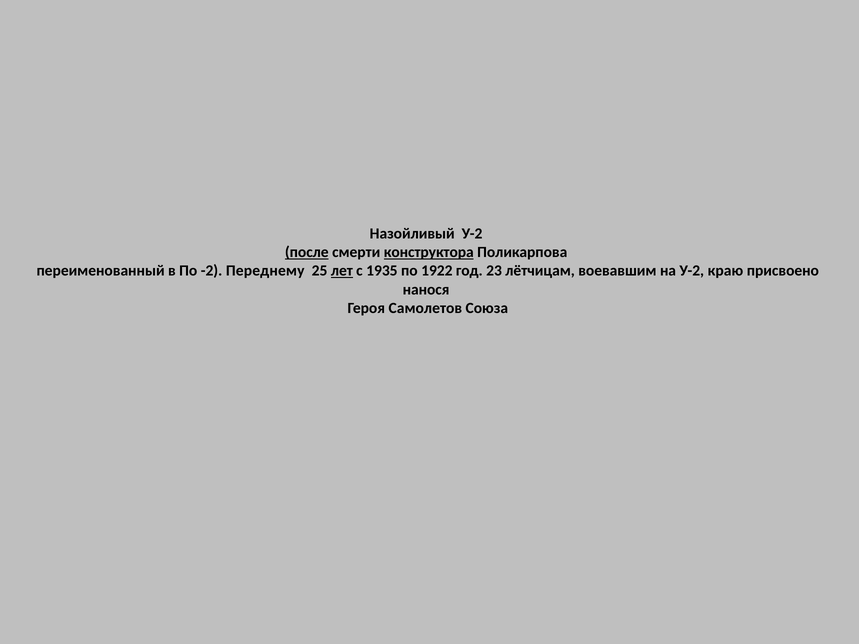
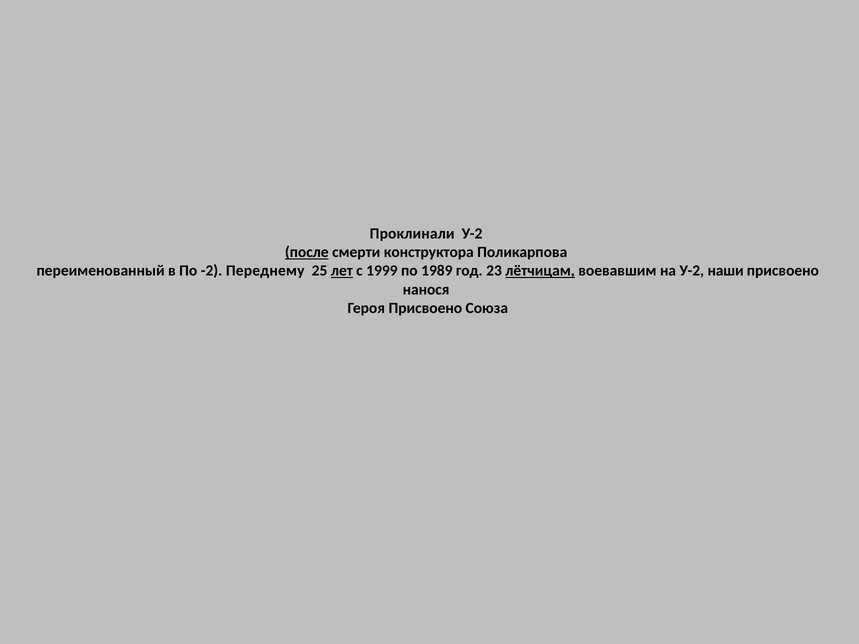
Назойливый: Назойливый -> Проклинали (412, 234)
конструктора underline: present -> none (429, 252)
1935: 1935 -> 1999 (382, 271)
1922: 1922 -> 1989 (437, 271)
лётчицам underline: none -> present (540, 271)
краю: краю -> наши (726, 271)
Героя Самолетов: Самолетов -> Присвоено (425, 308)
